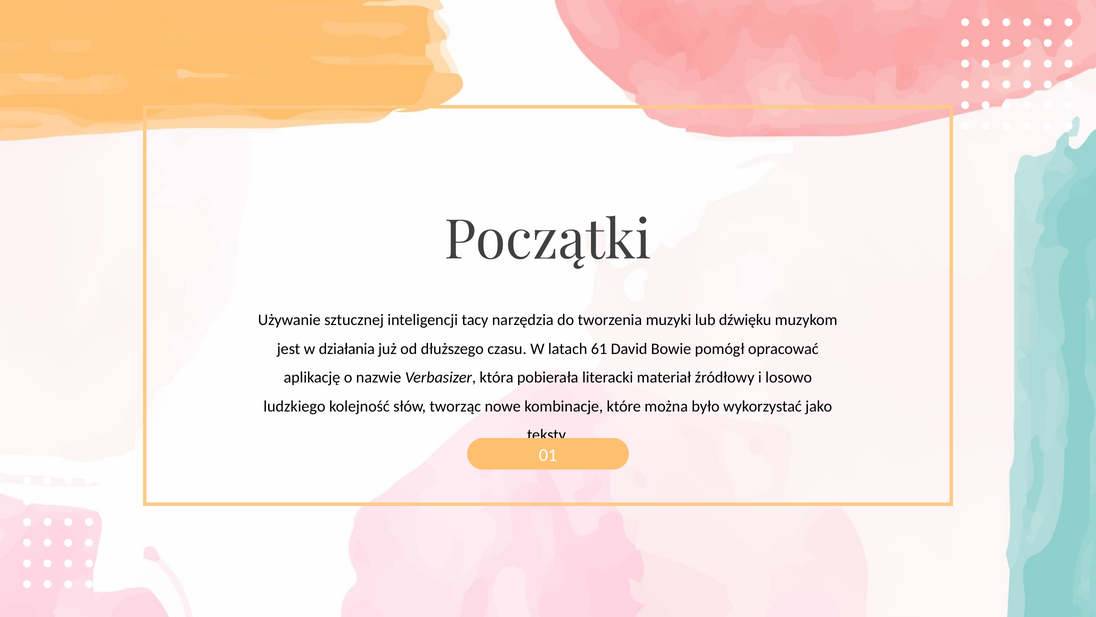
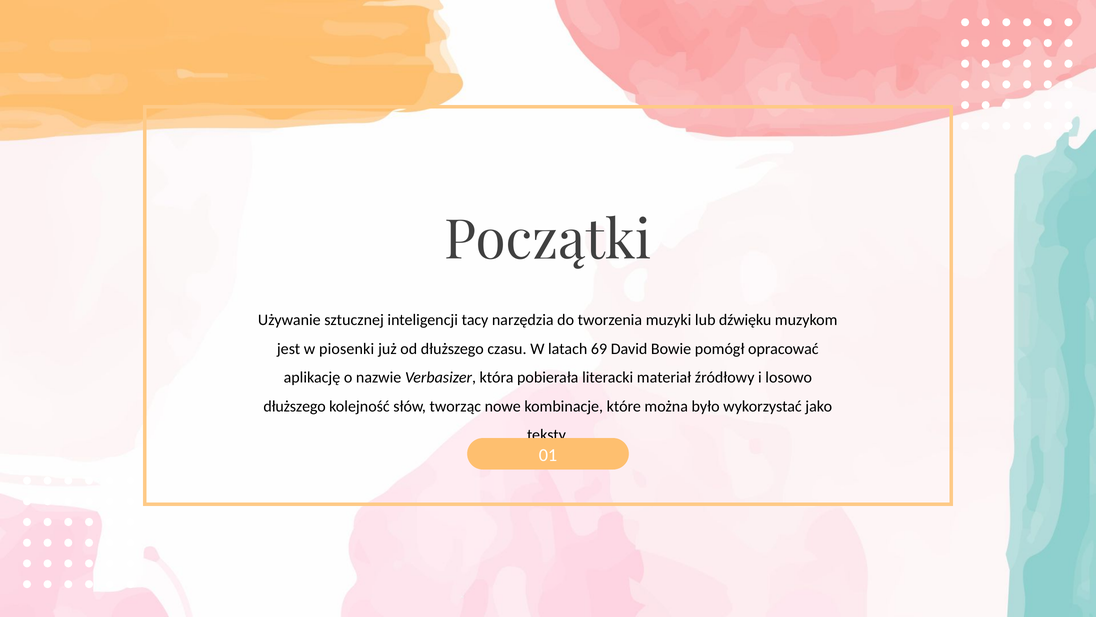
działania: działania -> piosenki (347, 348)
61: 61 -> 69 (599, 348)
ludzkiego: ludzkiego -> dłuższego (295, 406)
